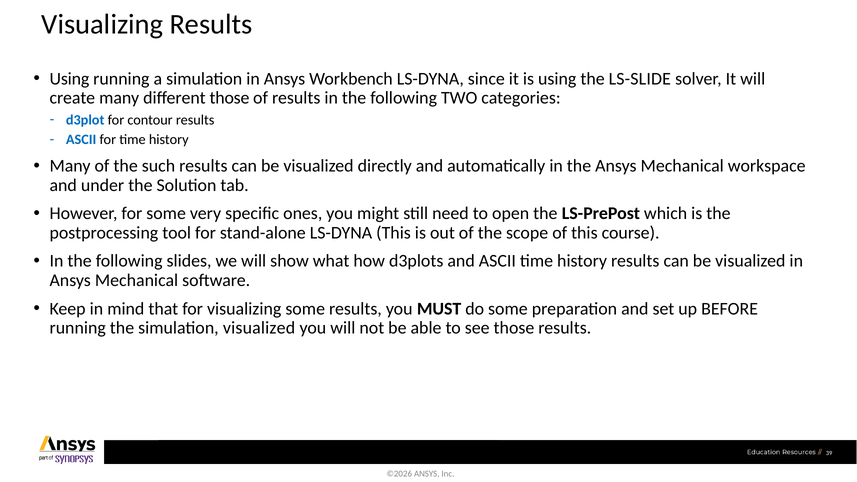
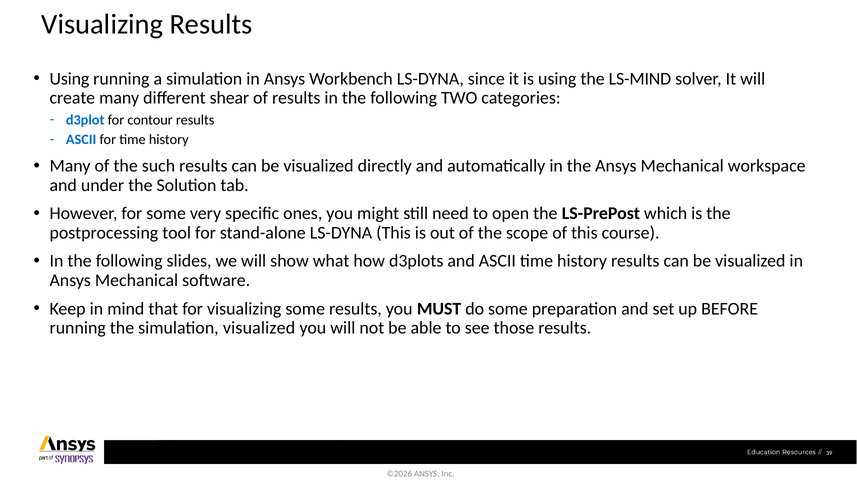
LS-SLIDE: LS-SLIDE -> LS-MIND (640, 79)
different those: those -> shear (229, 98)
